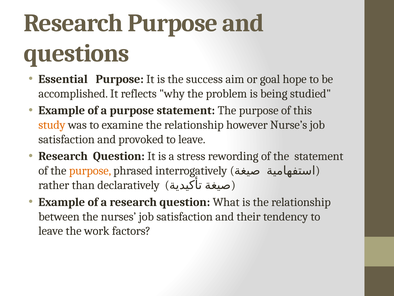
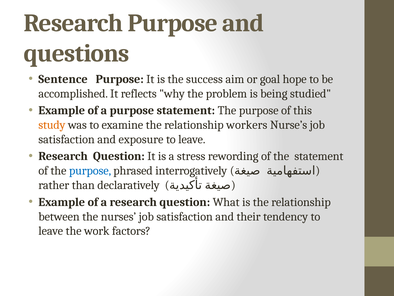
Essential: Essential -> Sentence (63, 79)
however: however -> workers (247, 125)
provoked: provoked -> exposure (141, 139)
purpose colour: orange -> blue (90, 170)
